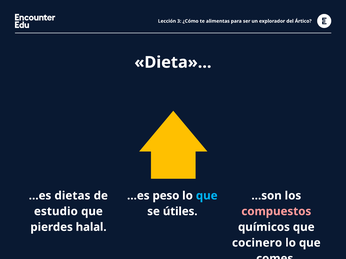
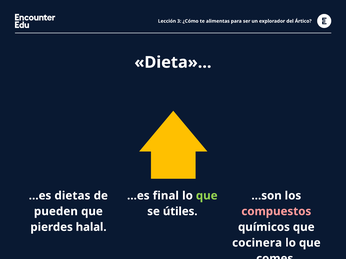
peso: peso -> final (166, 196)
que colour: light blue -> light green (207, 196)
estudio: estudio -> pueden (56, 212)
cocinero: cocinero -> cocinera (257, 243)
